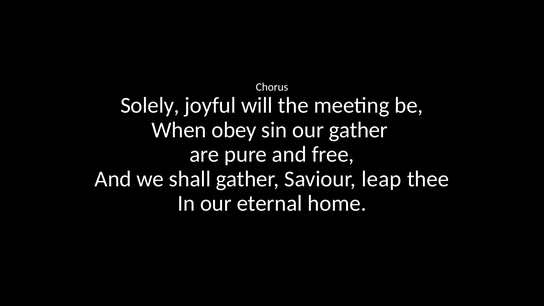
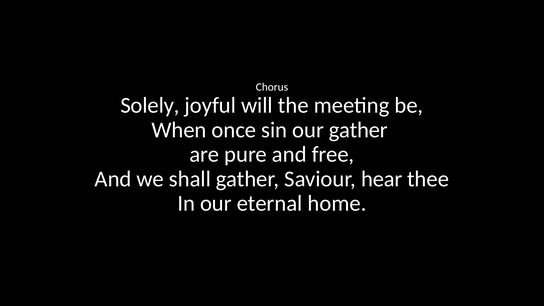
obey: obey -> once (234, 130)
leap: leap -> hear (382, 179)
